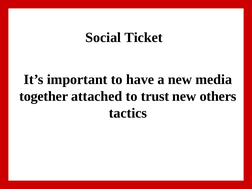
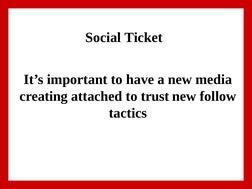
together: together -> creating (44, 96)
others: others -> follow (218, 96)
